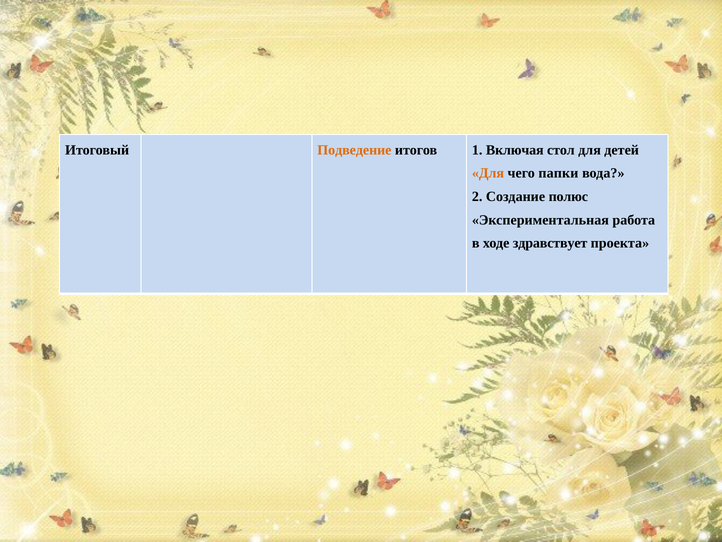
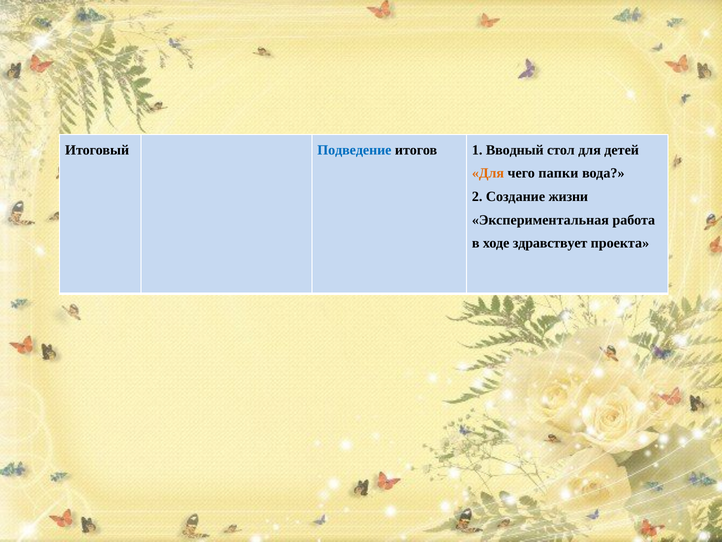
Подведение colour: orange -> blue (354, 150)
Включая: Включая -> Вводный (515, 150)
полюс: полюс -> жизни (568, 196)
